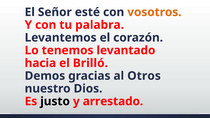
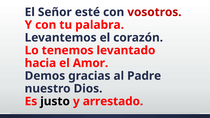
vosotros colour: orange -> red (154, 12)
Brilló: Brilló -> Amor (91, 63)
Otros: Otros -> Padre (144, 76)
